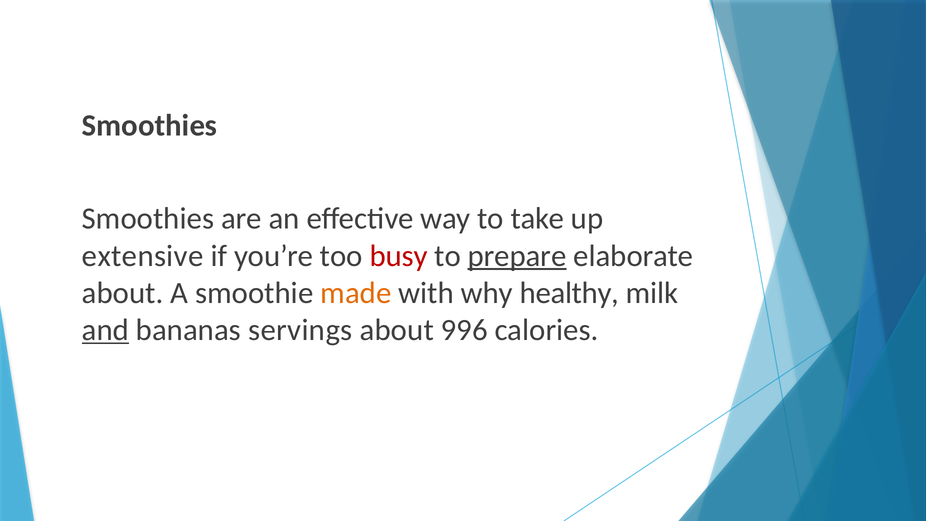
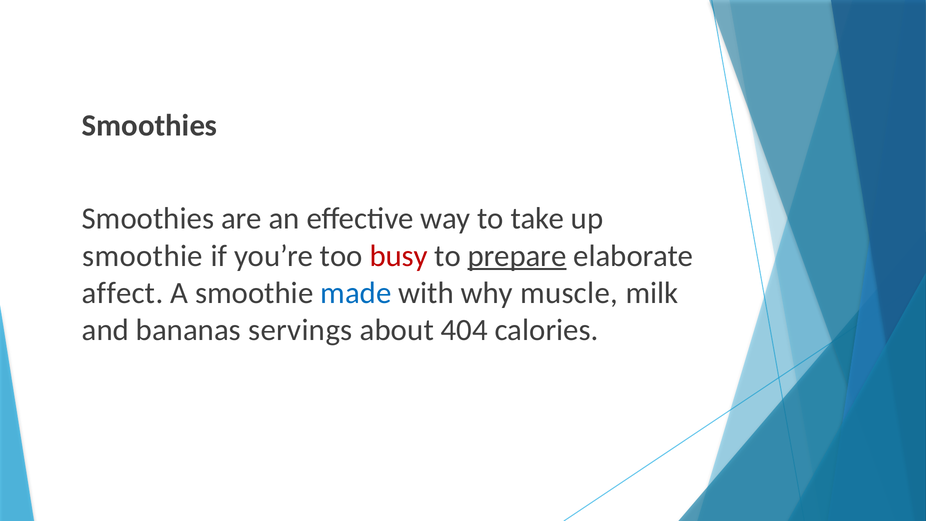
extensive: extensive -> smoothie (143, 256)
about: about -> affect (123, 293)
made colour: orange -> blue (356, 293)
healthy: healthy -> muscle (569, 293)
and underline: present -> none (105, 330)
996: 996 -> 404 (464, 330)
